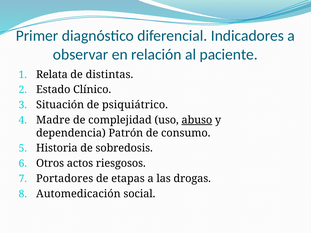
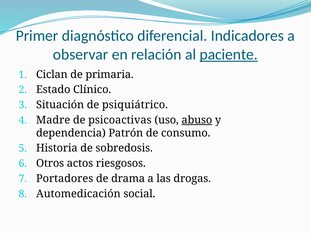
paciente underline: none -> present (229, 55)
Relata: Relata -> Ciclan (52, 75)
distintas: distintas -> primaria (110, 75)
complejidad: complejidad -> psicoactivas (120, 120)
etapas: etapas -> drama (128, 179)
